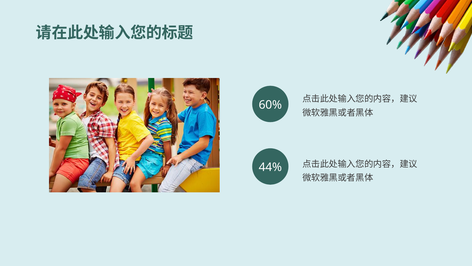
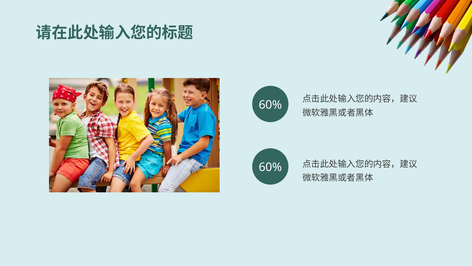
44%: 44% -> 60% (270, 167)
